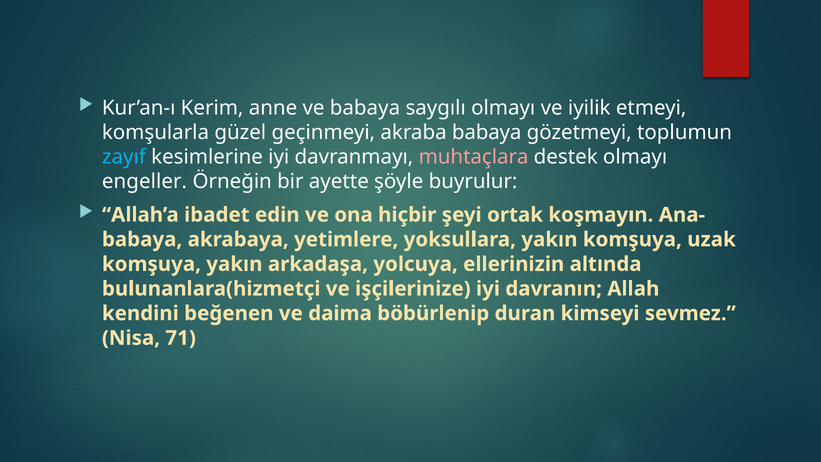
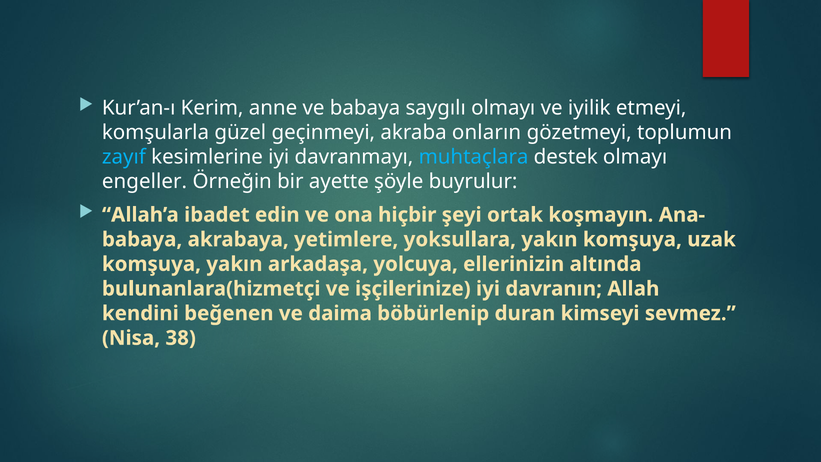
akraba babaya: babaya -> onların (487, 132)
muhtaçlara colour: pink -> light blue (474, 157)
71: 71 -> 38 (181, 338)
